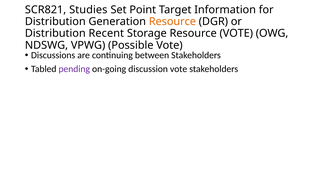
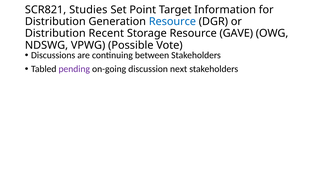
Resource colour: orange -> blue (172, 22)
Resource VOTE: VOTE -> GAVE (236, 33)
discussion vote: vote -> next (179, 69)
